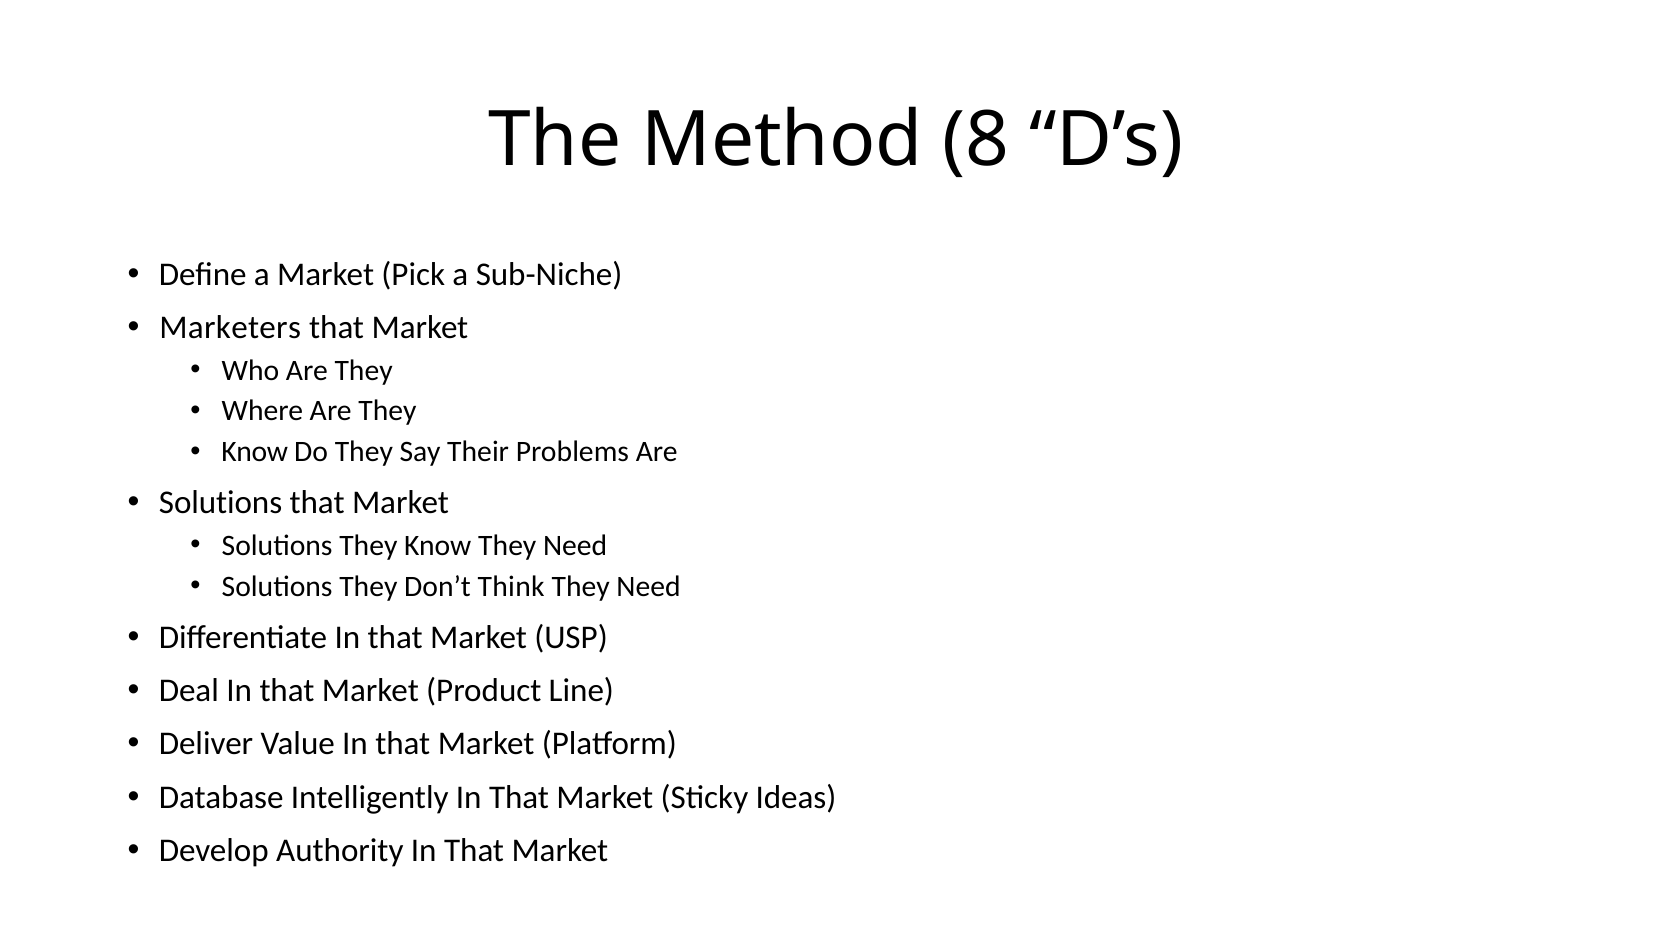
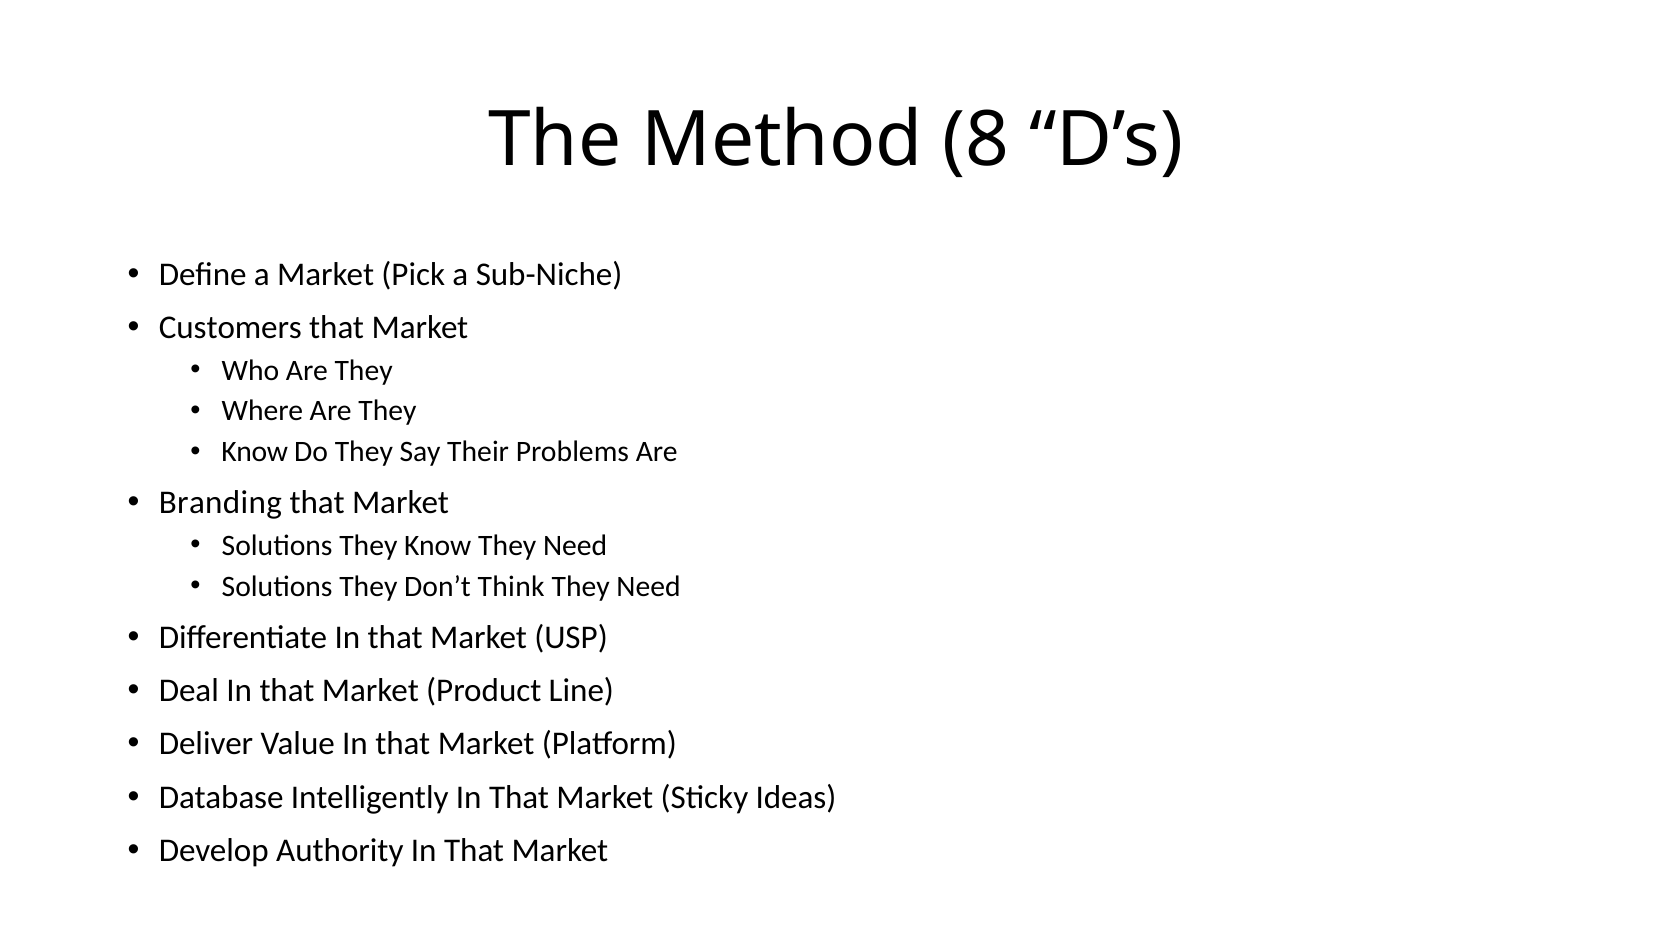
Marketers: Marketers -> Customers (230, 328)
Solutions: Solutions -> Branding (220, 503)
